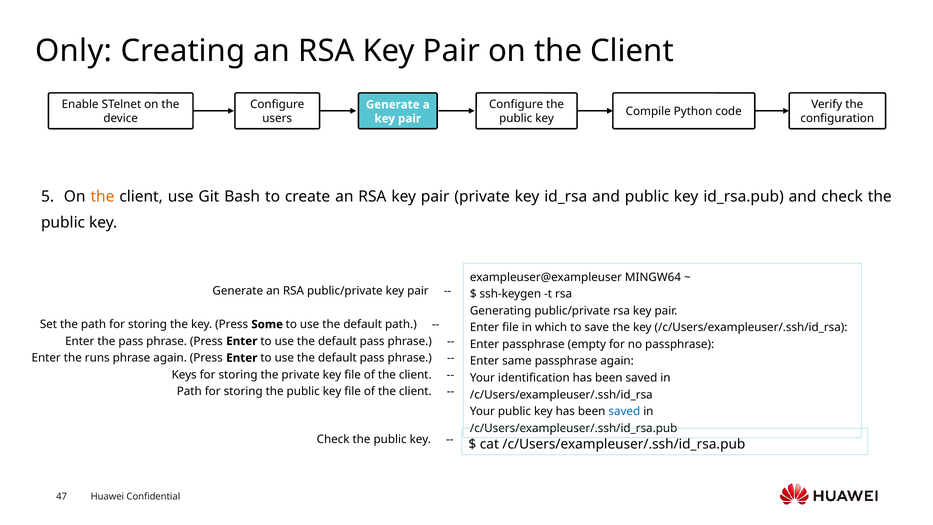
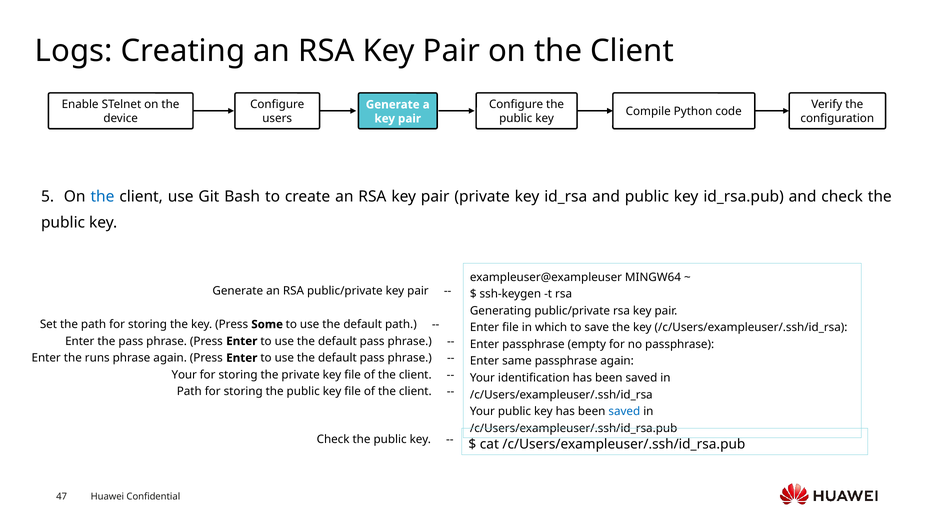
Only: Only -> Logs (74, 51)
the colour: orange -> blue (102, 197)
Keys: Keys -> Your (184, 375)
